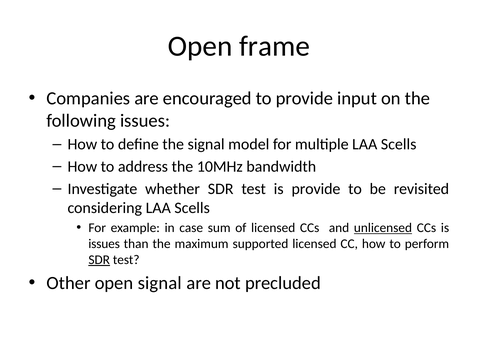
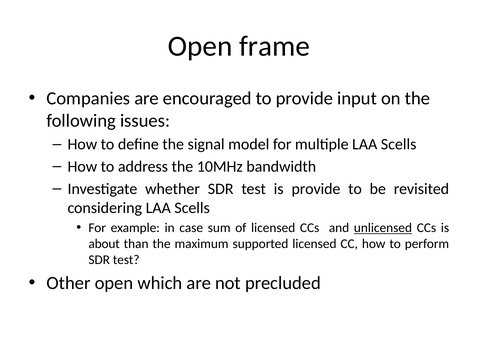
issues: issues -> about (104, 244)
SDR underline: present -> none (99, 260)
open signal: signal -> which (160, 283)
